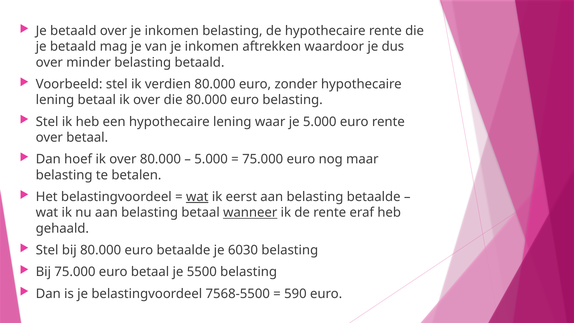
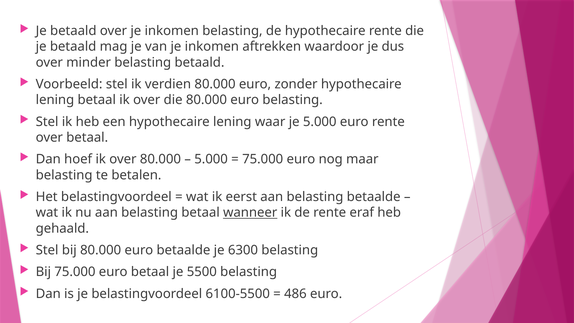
wat underline: present -> none (197, 197)
6030: 6030 -> 6300 (243, 250)
7568-5500: 7568-5500 -> 6100-5500 (238, 294)
590: 590 -> 486 (295, 294)
